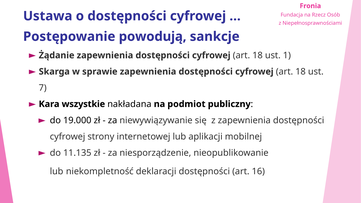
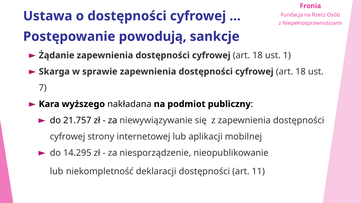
wszystkie: wszystkie -> wyższego (83, 104)
19.000: 19.000 -> 21.757 (77, 120)
11.135: 11.135 -> 14.295 (77, 153)
16: 16 -> 11 (258, 171)
